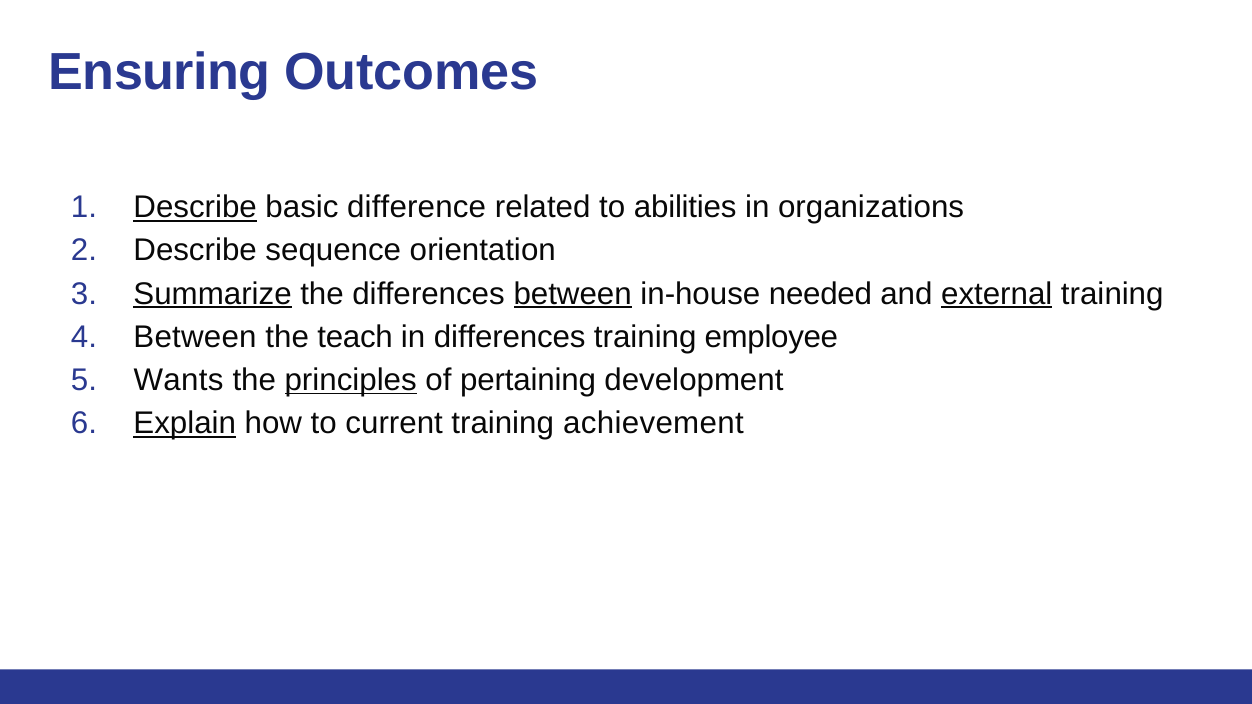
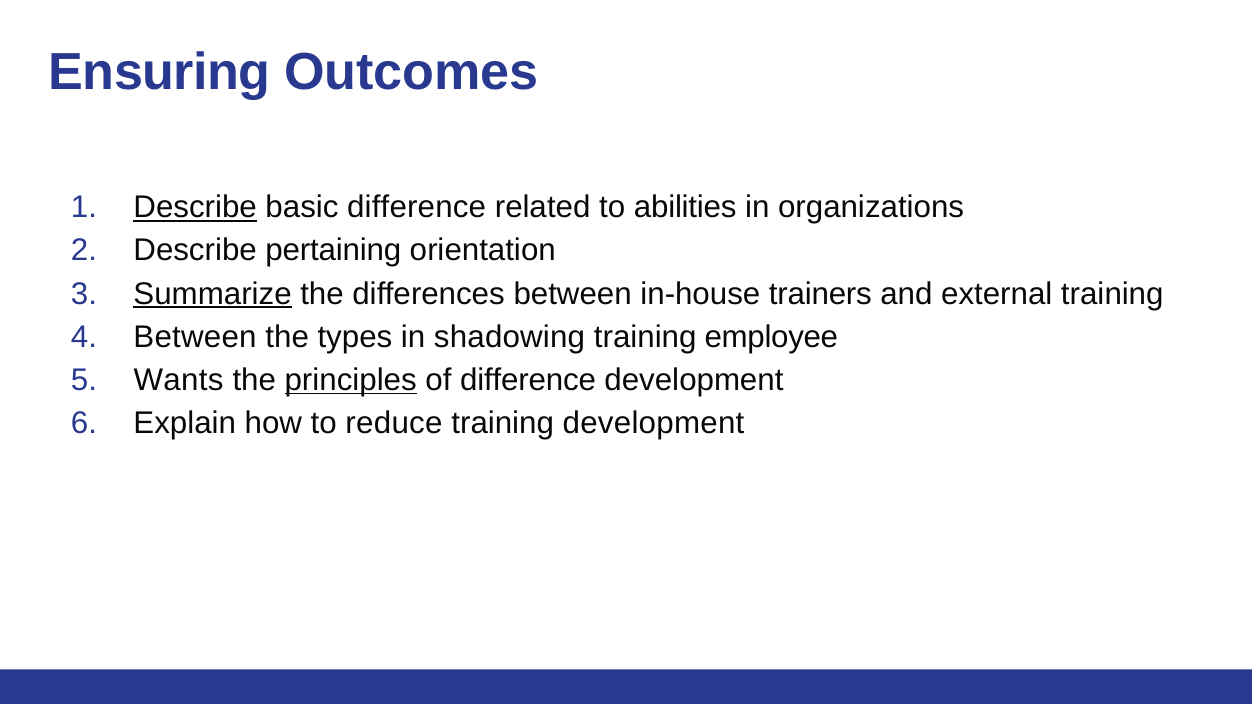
sequence: sequence -> pertaining (333, 251)
between underline: present -> none (573, 294)
needed: needed -> trainers (820, 294)
external underline: present -> none (997, 294)
teach: teach -> types (355, 337)
in differences: differences -> shadowing (510, 337)
of pertaining: pertaining -> difference (528, 380)
Explain underline: present -> none (185, 423)
current: current -> reduce (394, 423)
training achievement: achievement -> development (653, 423)
